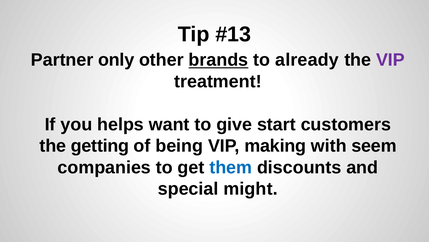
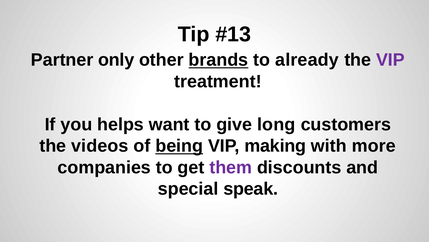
start: start -> long (276, 124)
getting: getting -> videos (100, 146)
being underline: none -> present (179, 146)
seem: seem -> more (374, 146)
them colour: blue -> purple (231, 167)
might: might -> speak (251, 189)
